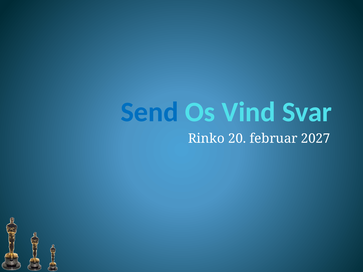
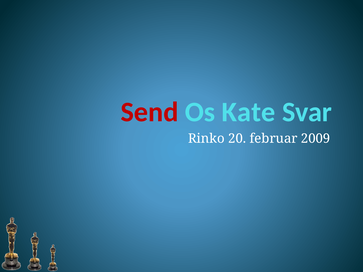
Send colour: blue -> red (150, 112)
Vind: Vind -> Kate (248, 112)
2027: 2027 -> 2009 (316, 139)
